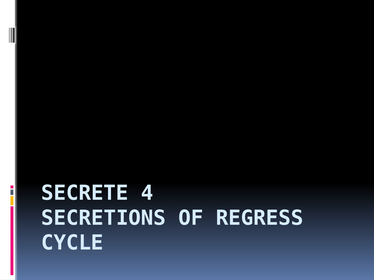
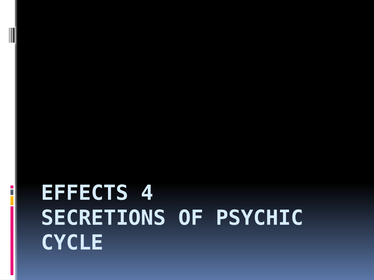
SECRETE: SECRETE -> EFFECTS (85, 193)
REGRESS: REGRESS -> PSYCHIC (260, 218)
